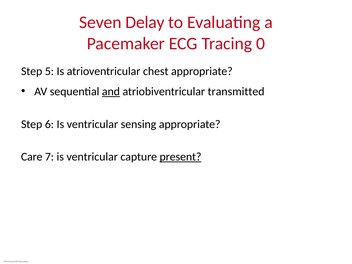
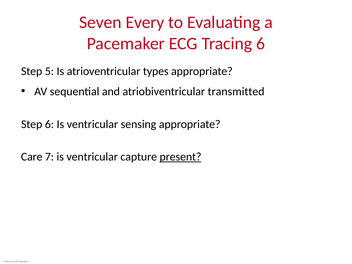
Delay: Delay -> Every (145, 22)
Tracing 0: 0 -> 6 (261, 43)
chest: chest -> types (156, 71)
and underline: present -> none (111, 92)
